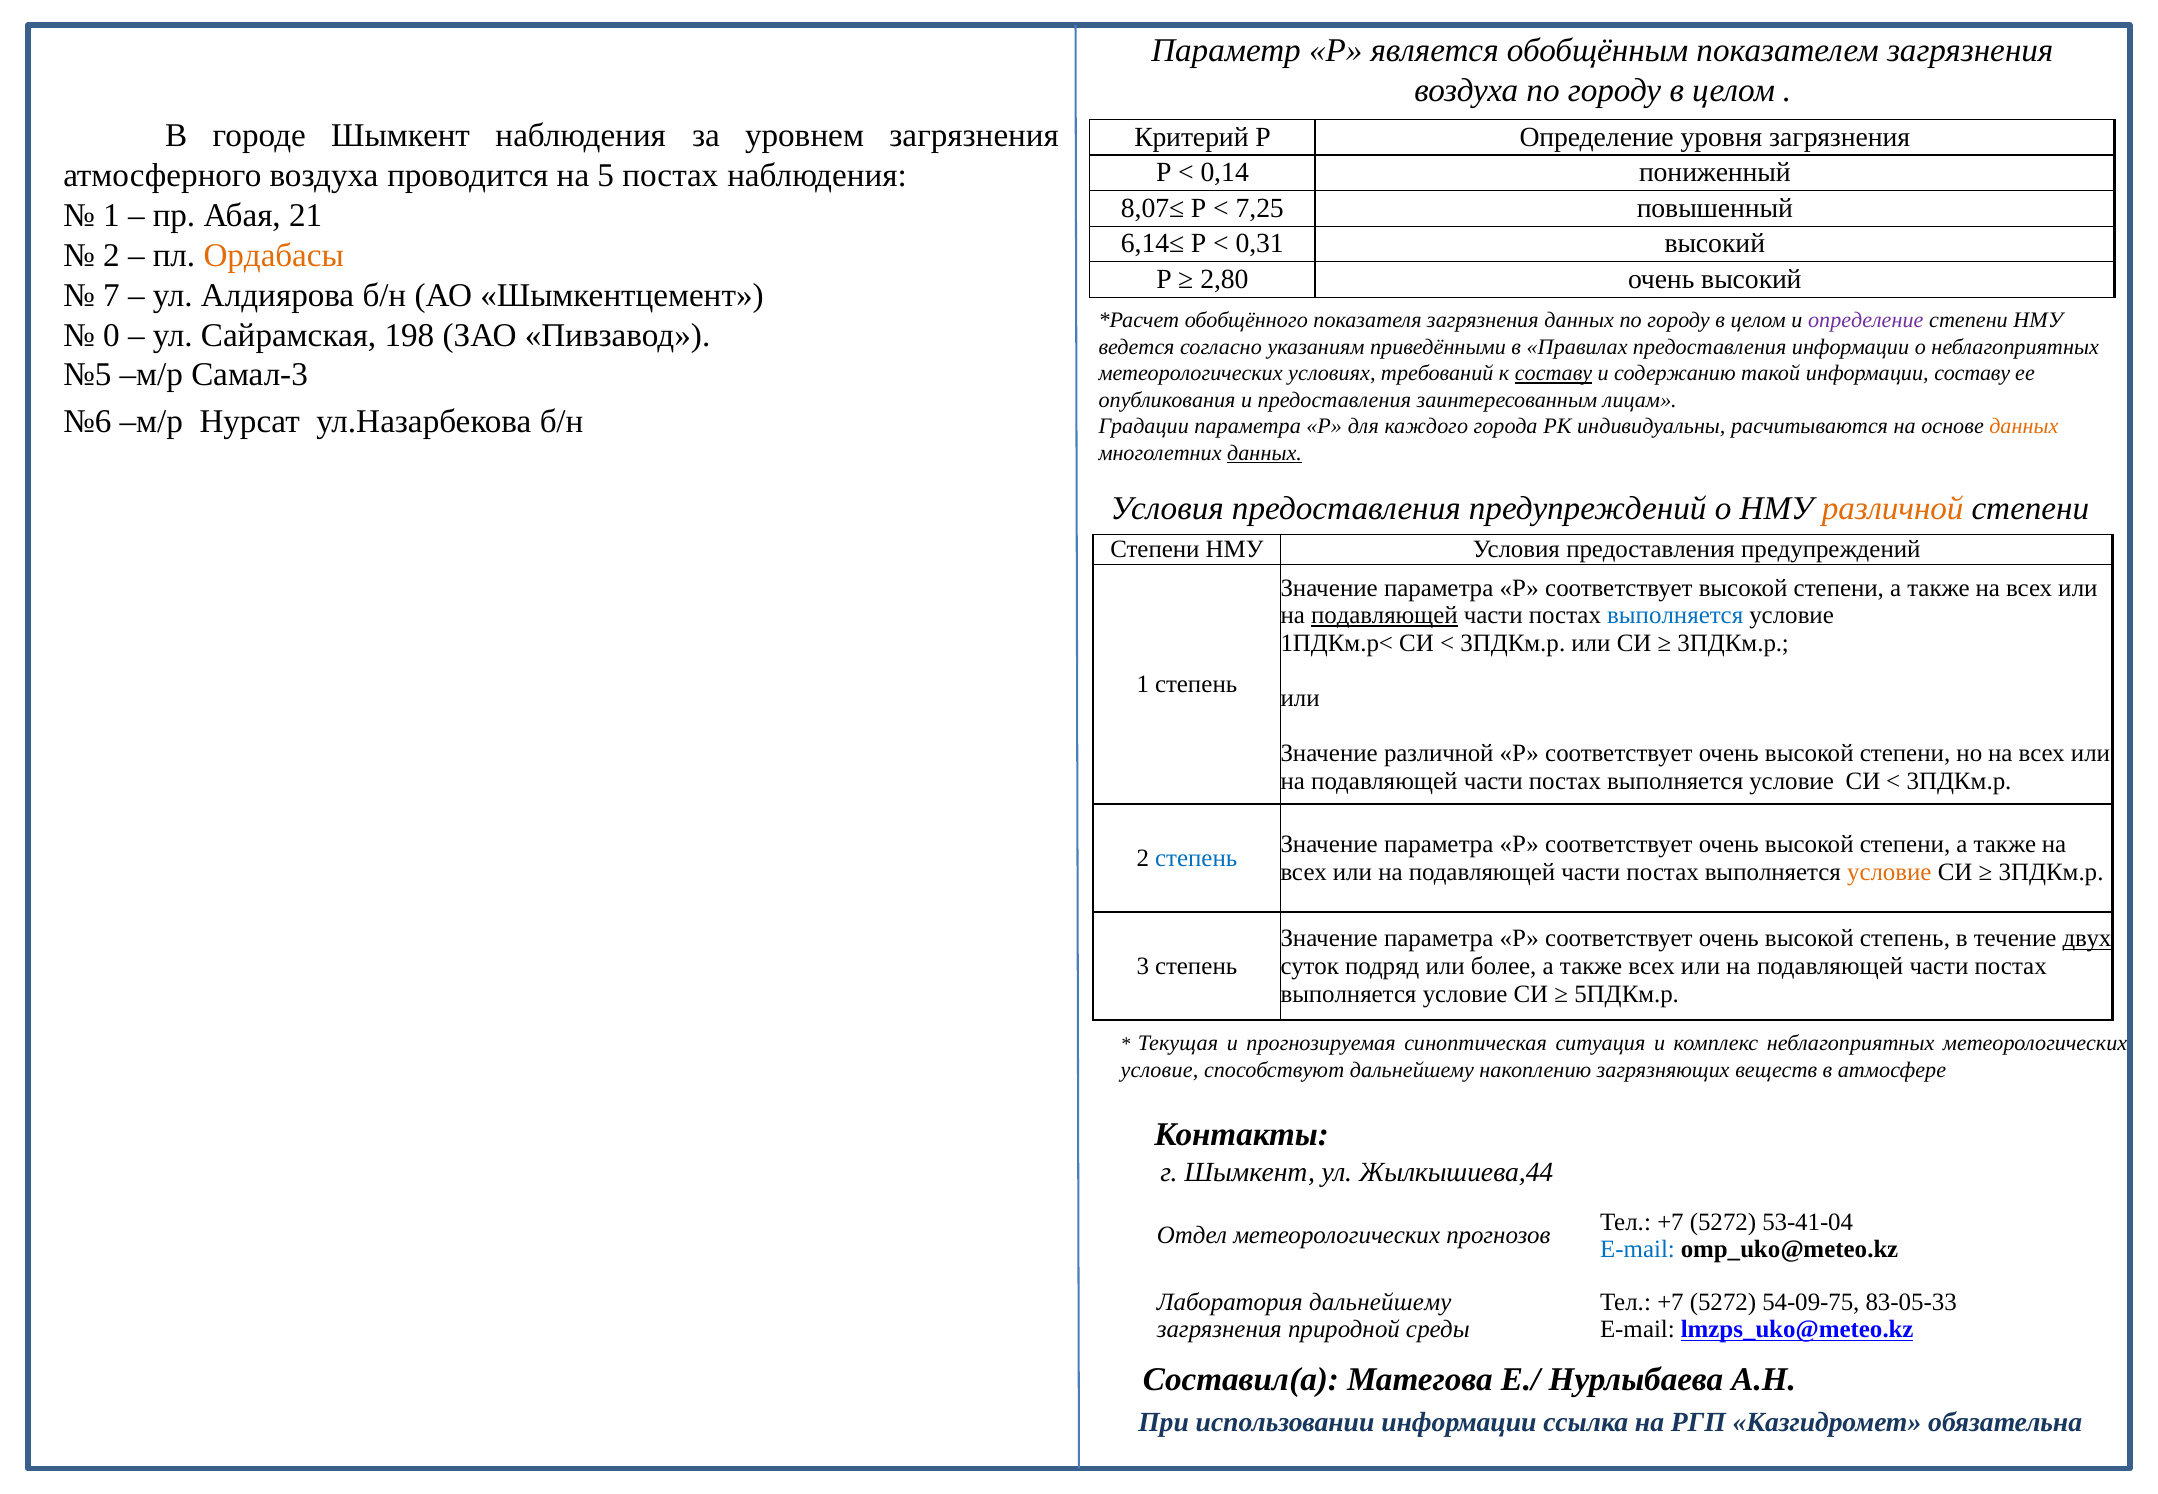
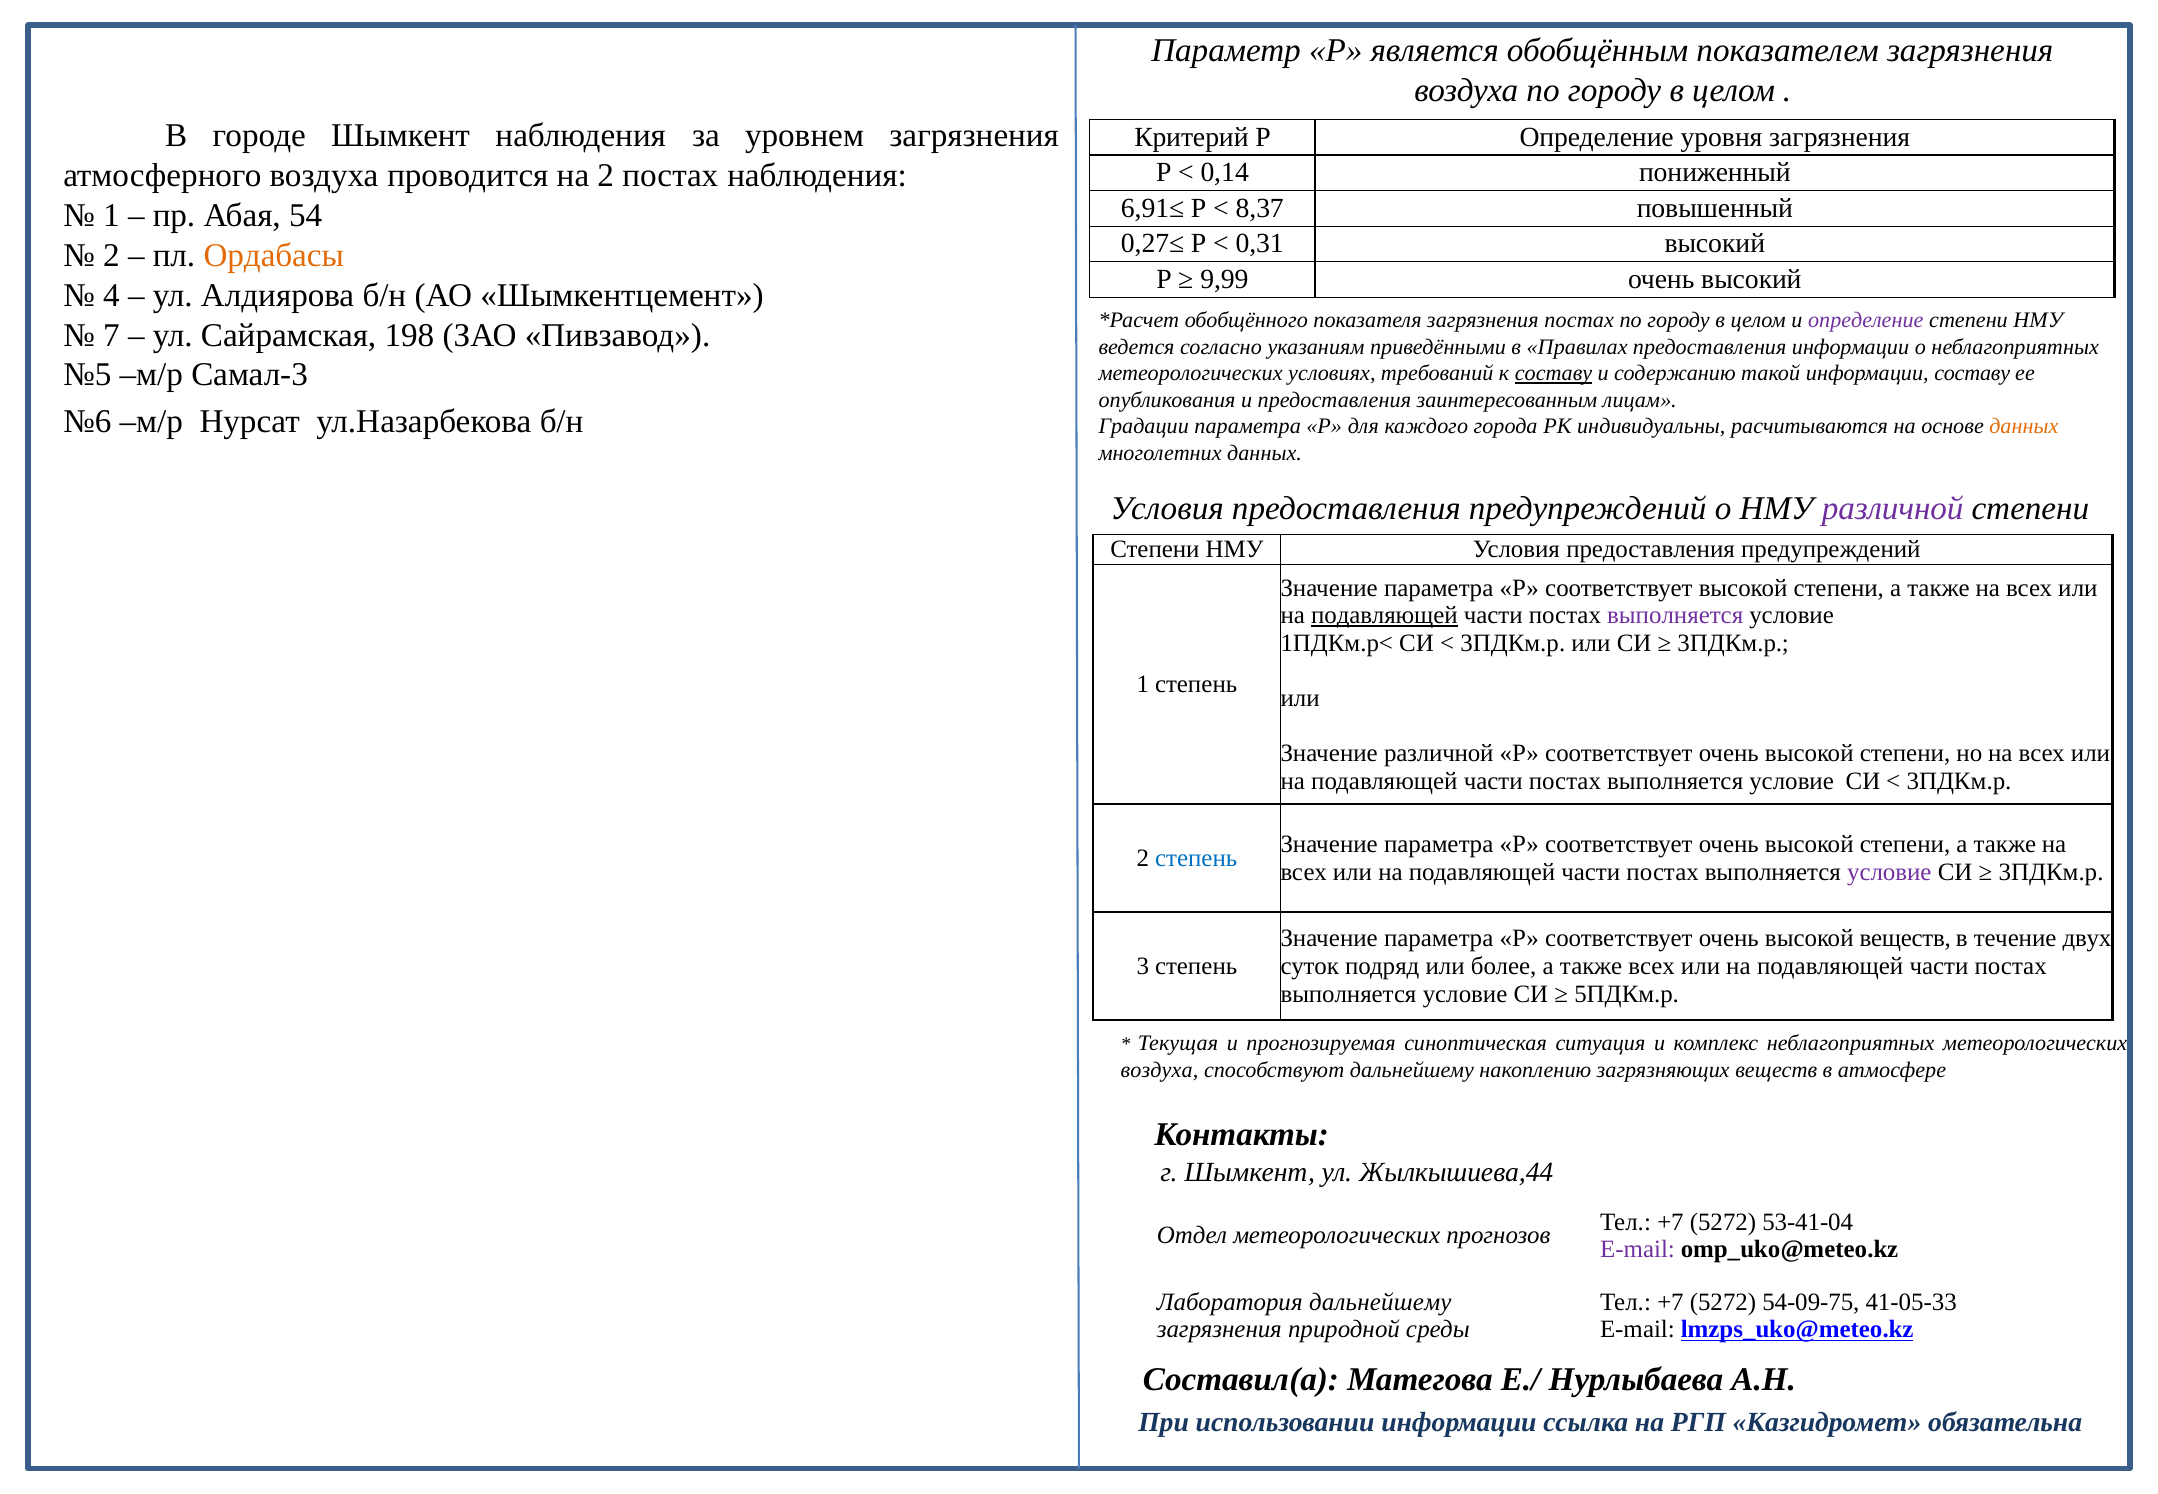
на 5: 5 -> 2 (606, 176)
8,07≤: 8,07≤ -> 6,91≤ (1153, 208)
7,25: 7,25 -> 8,37 (1260, 208)
21: 21 -> 54 (306, 216)
6,14≤: 6,14≤ -> 0,27≤ (1153, 244)
2,80: 2,80 -> 9,99 (1224, 279)
7: 7 -> 4 (111, 295)
загрязнения данных: данных -> постах (1579, 320)
0: 0 -> 7 (111, 335)
данных underline: present -> none (1265, 453)
различной colour: orange -> purple (1893, 509)
выполняется colour: blue -> purple (1675, 615)
условие colour: orange -> purple (1889, 872)
высокой степень: степень -> веществ (1905, 939)
двух underline: present -> none (2087, 939)
условие: условие -> воздуха (1159, 1070)
E-mail colour: blue -> purple (1638, 1249)
83-05-33: 83-05-33 -> 41-05-33 (1911, 1302)
